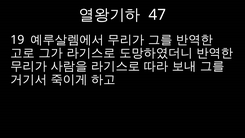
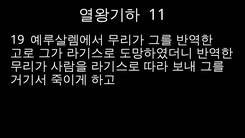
47: 47 -> 11 (157, 15)
